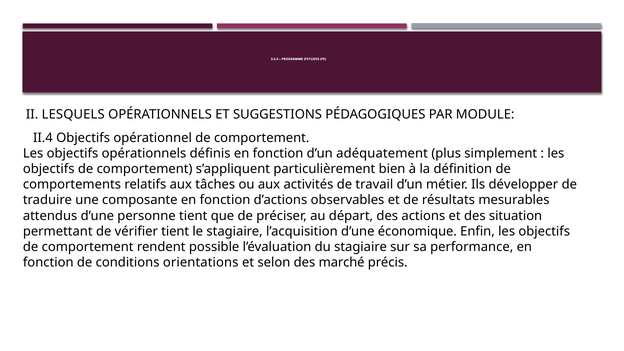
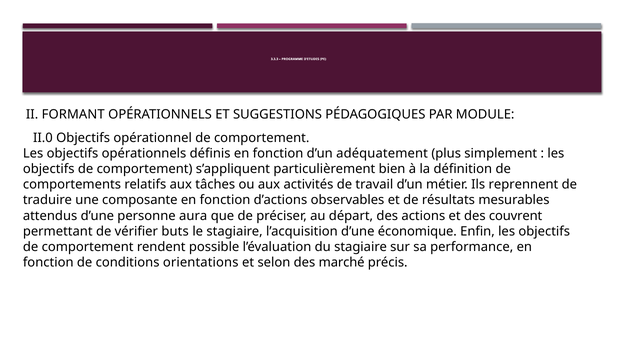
LESQUELS: LESQUELS -> FORMANT (73, 114)
II.4: II.4 -> II.0 (43, 138)
développer: développer -> reprennent (523, 185)
personne tient: tient -> aura (193, 216)
situation: situation -> couvrent (516, 216)
vérifier tient: tient -> buts (175, 231)
